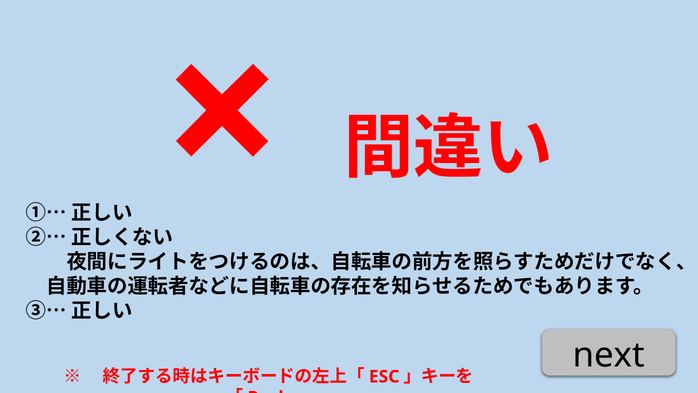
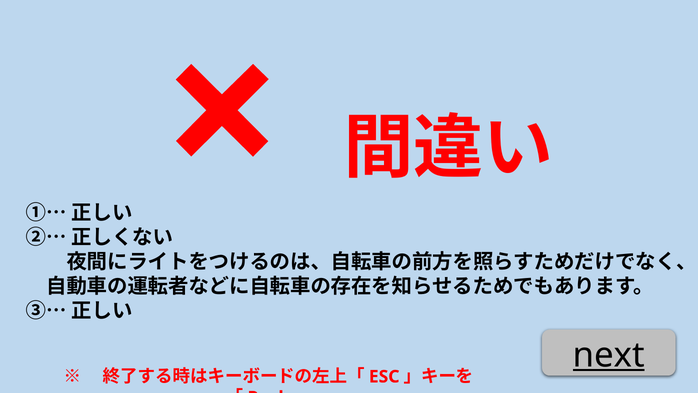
next underline: none -> present (609, 355)
